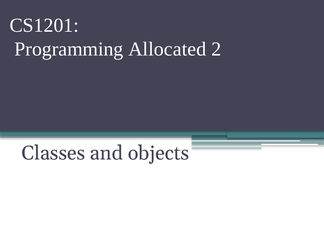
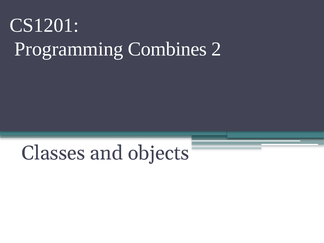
Allocated: Allocated -> Combines (167, 49)
